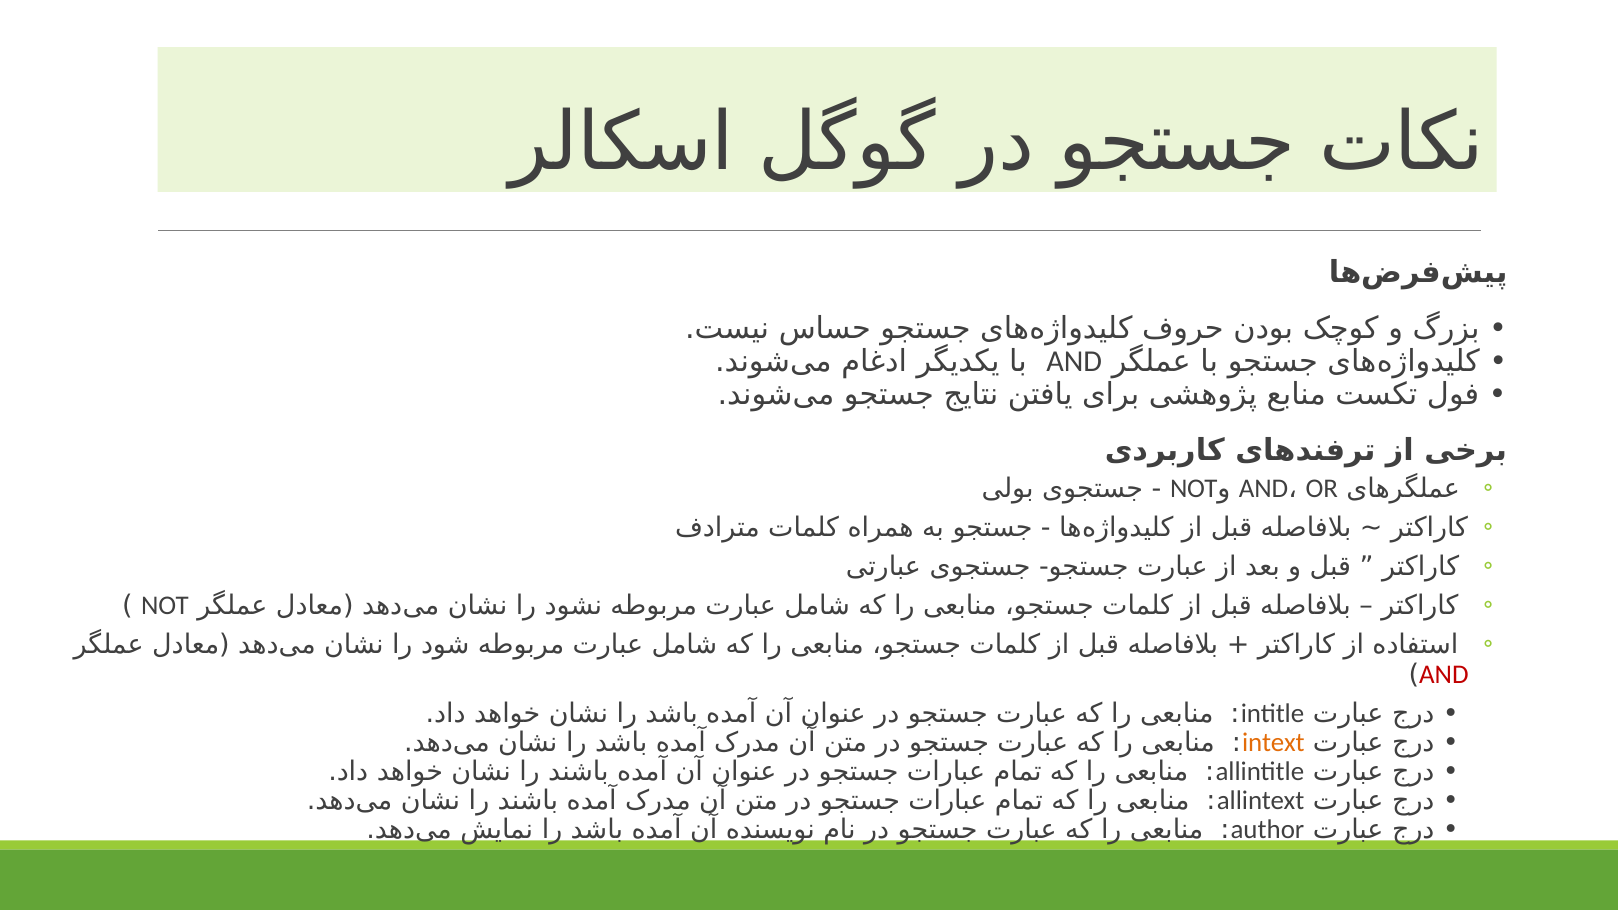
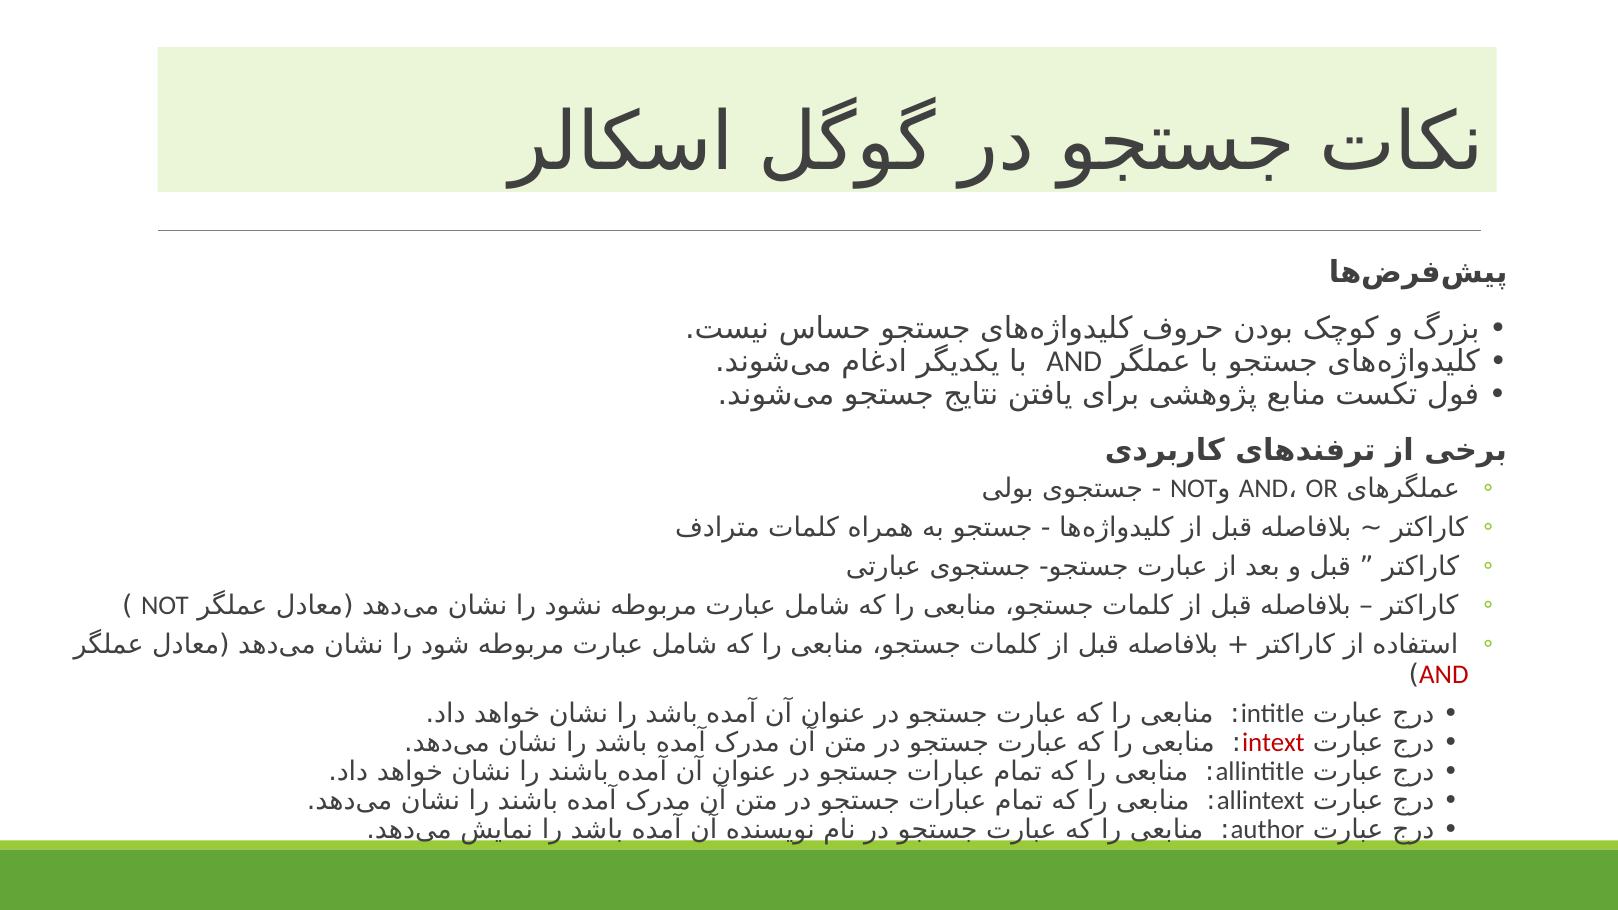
intext colour: orange -> red (1273, 743)
